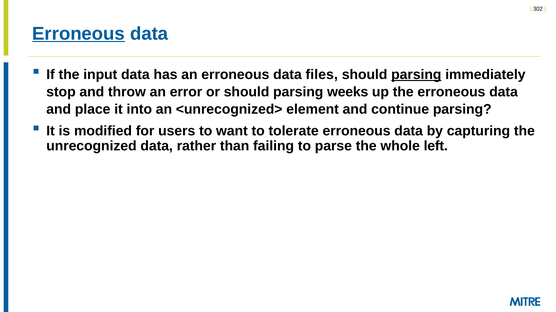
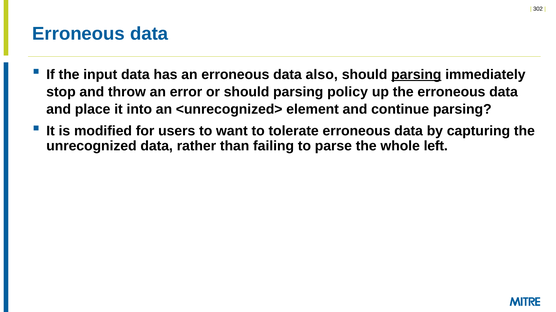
Erroneous underline: present -> none (79, 34)
files: files -> also (322, 75)
weeks: weeks -> policy (348, 92)
